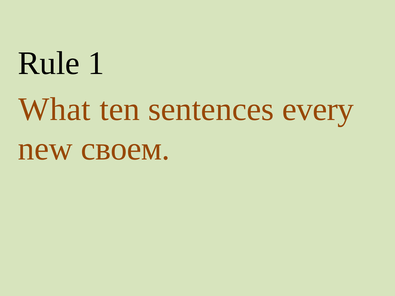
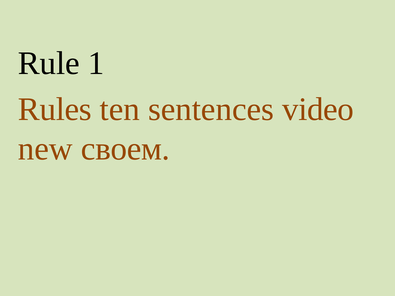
What: What -> Rules (55, 109)
every: every -> video (318, 109)
